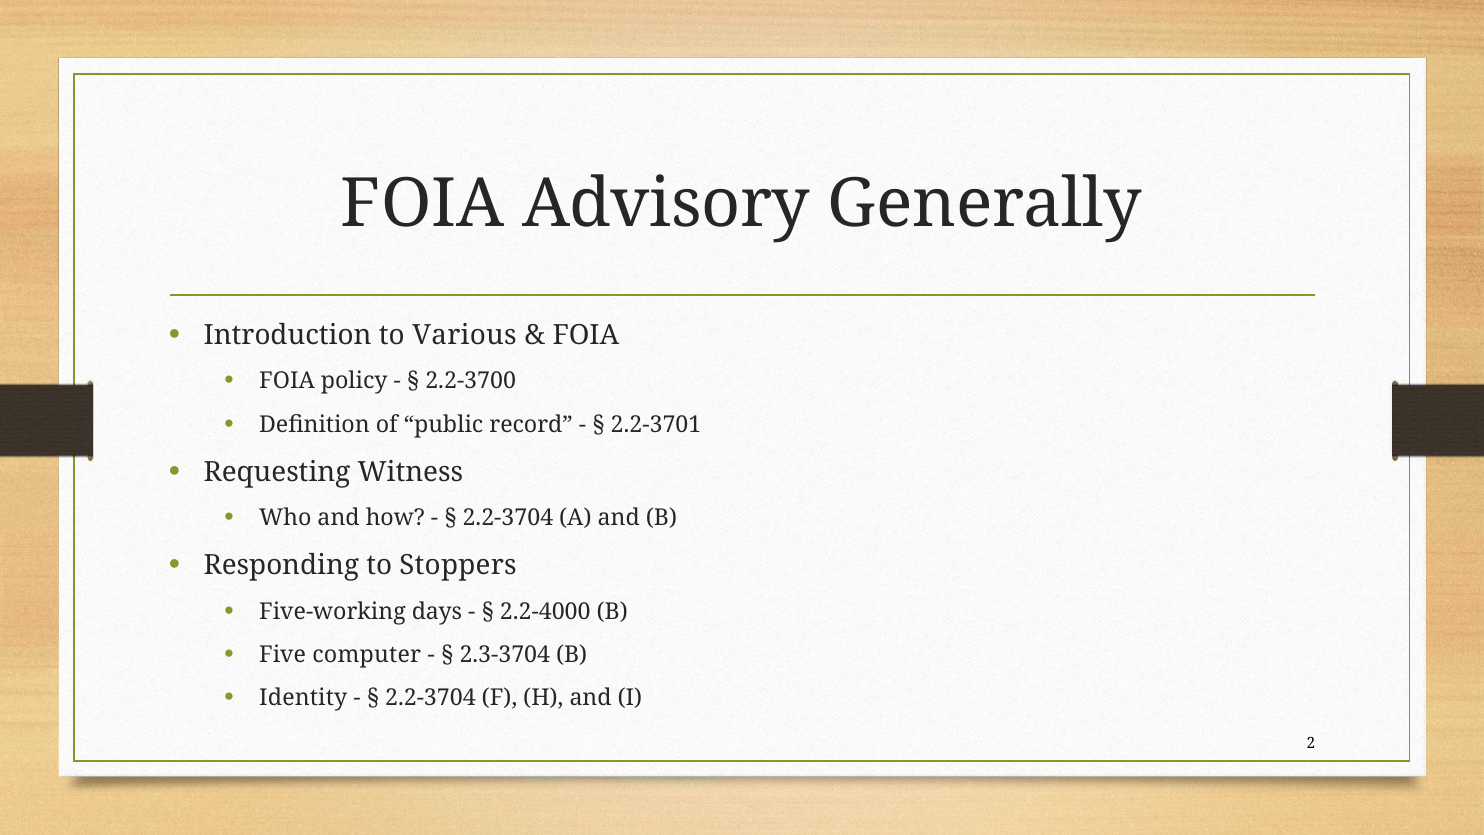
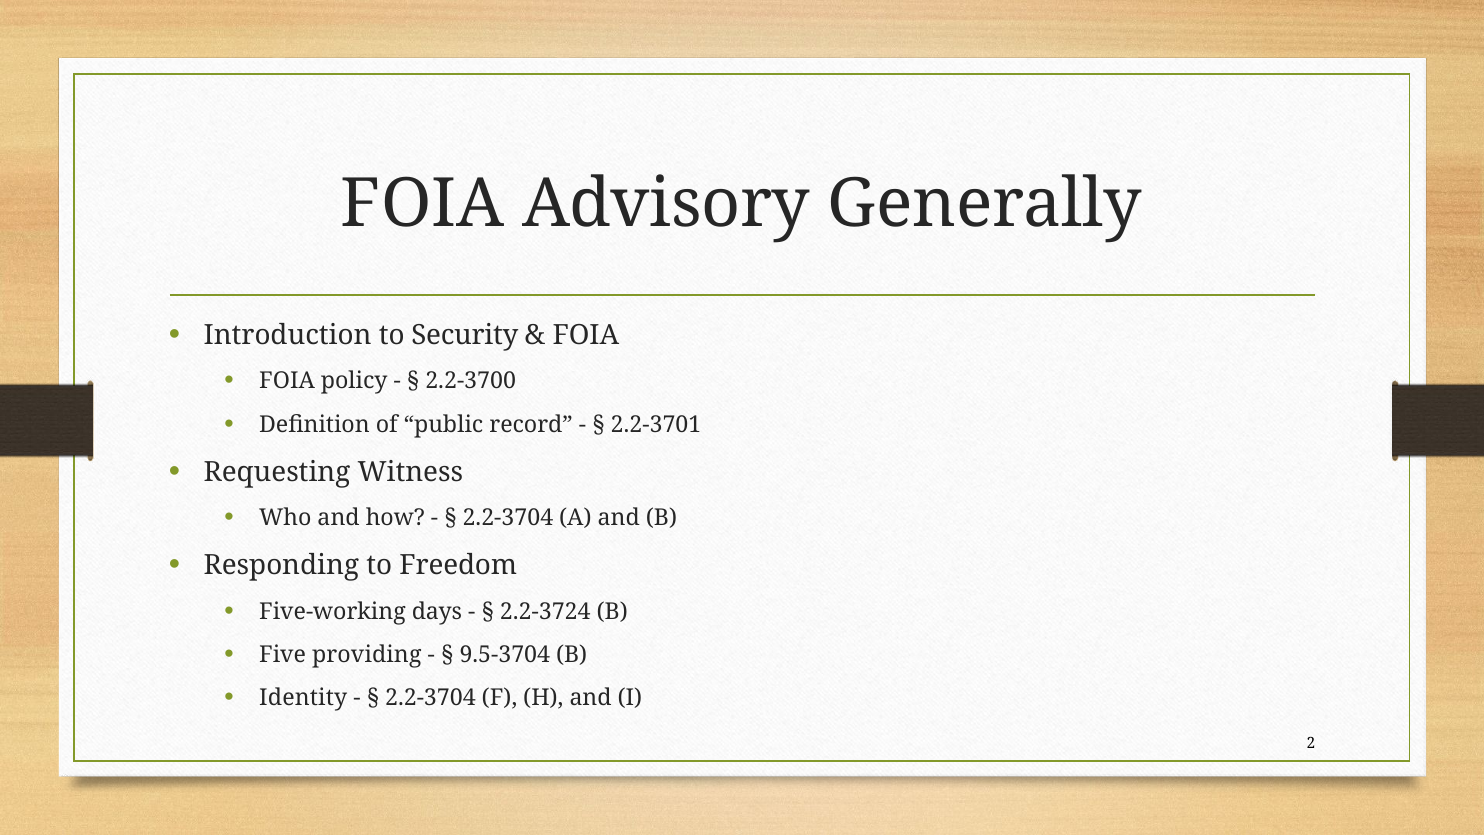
Various: Various -> Security (465, 335)
Stoppers: Stoppers -> Freedom (458, 565)
2.2-4000: 2.2-4000 -> 2.2-3724 (545, 611)
computer: computer -> providing (367, 655)
2.3-3704: 2.3-3704 -> 9.5-3704 (505, 655)
